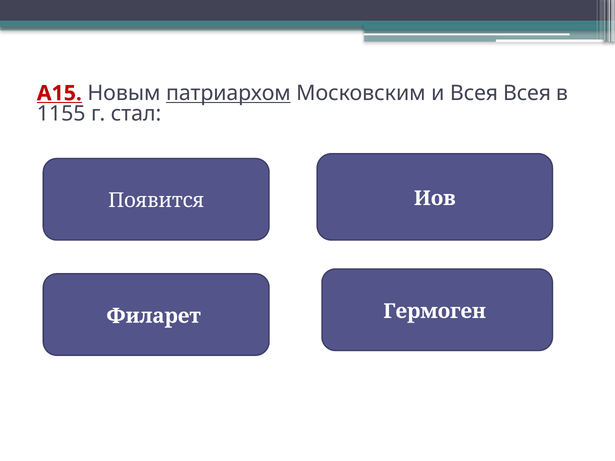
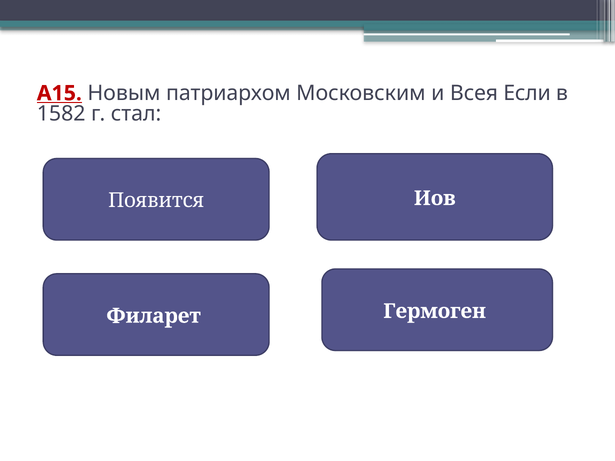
патриархом underline: present -> none (228, 93)
Всея Всея: Всея -> Если (527, 93)
1155: 1155 -> 1582 (61, 114)
